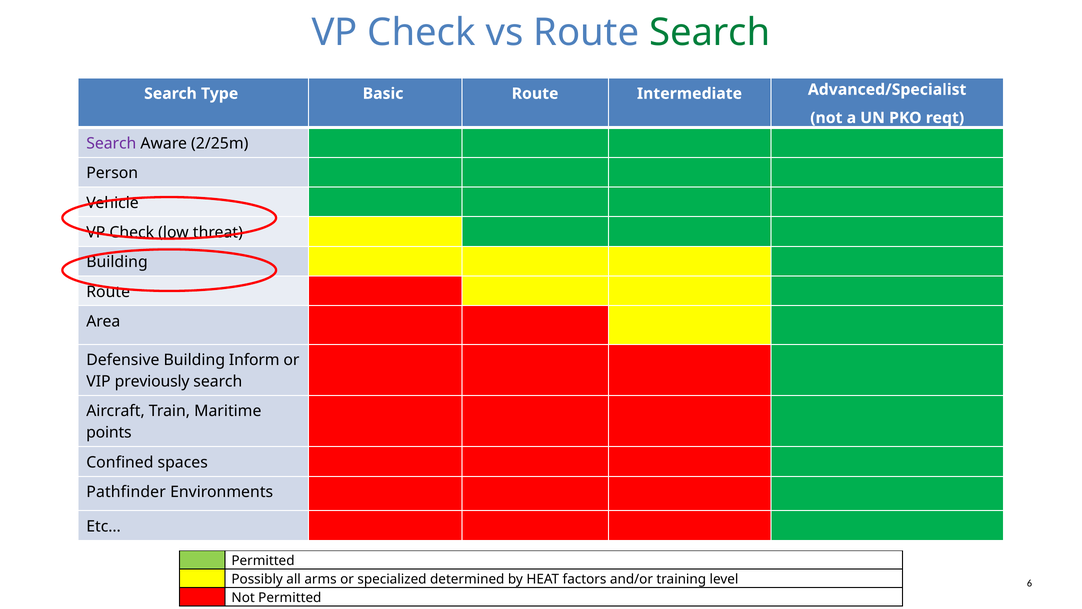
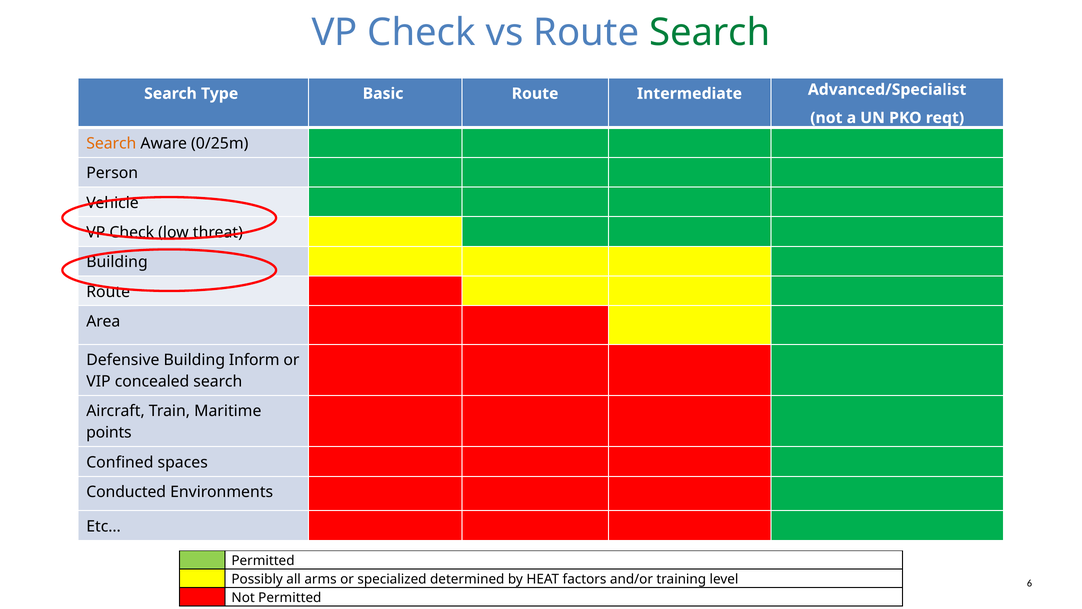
Search colour: purple -> orange (111, 143)
2/25m: 2/25m -> 0/25m (220, 143)
previously: previously -> concealed (152, 381)
Pathfinder: Pathfinder -> Conducted (126, 492)
